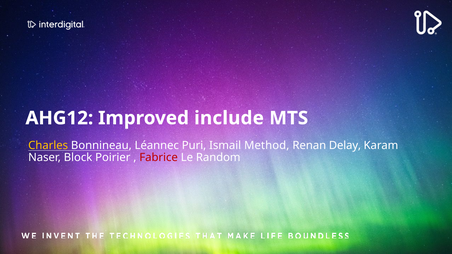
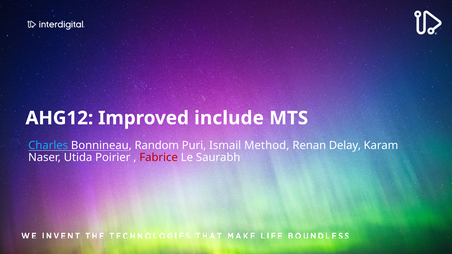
Charles colour: yellow -> light blue (48, 145)
Léannec: Léannec -> Random (157, 145)
Block: Block -> Utida (78, 158)
Random: Random -> Saurabh (218, 158)
